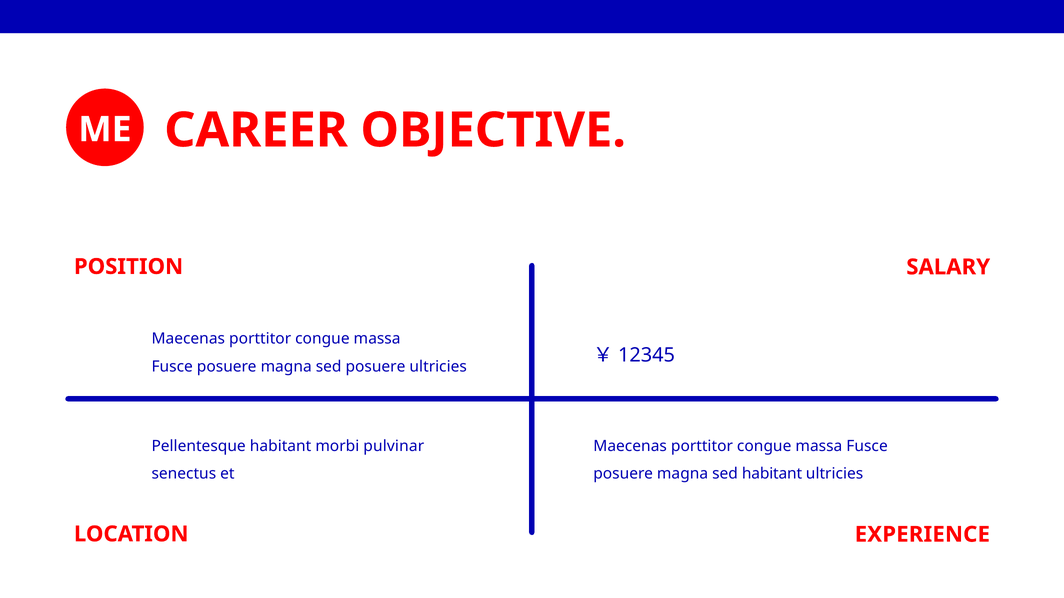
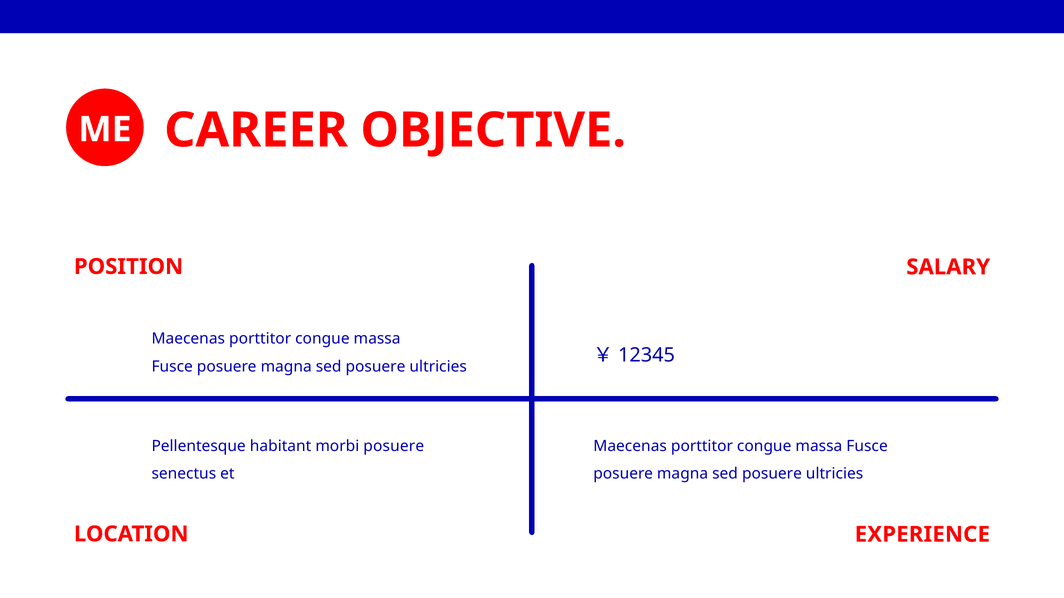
morbi pulvinar: pulvinar -> posuere (394, 446)
habitant: habitant -> posuere (772, 474)
